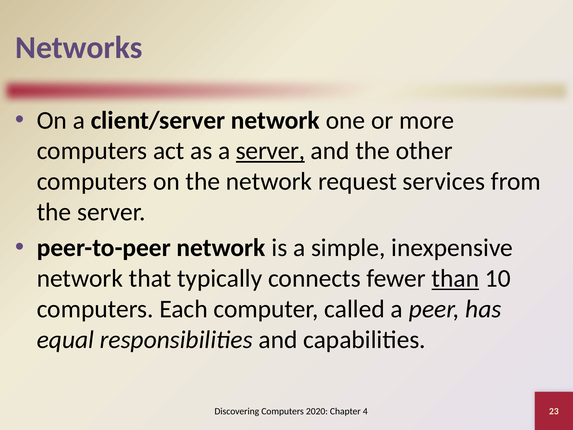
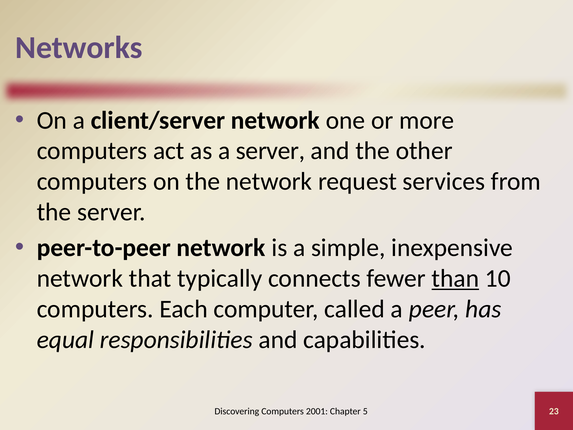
server underline: present -> none (271, 151)
2020: 2020 -> 2001 (317, 411)
4: 4 -> 5 (365, 411)
